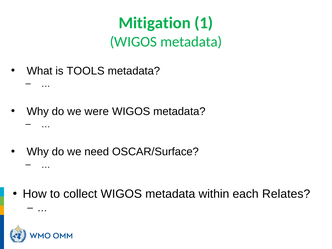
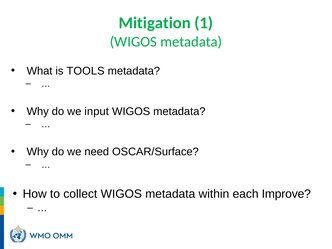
were: were -> input (97, 111)
Relates: Relates -> Improve (286, 194)
